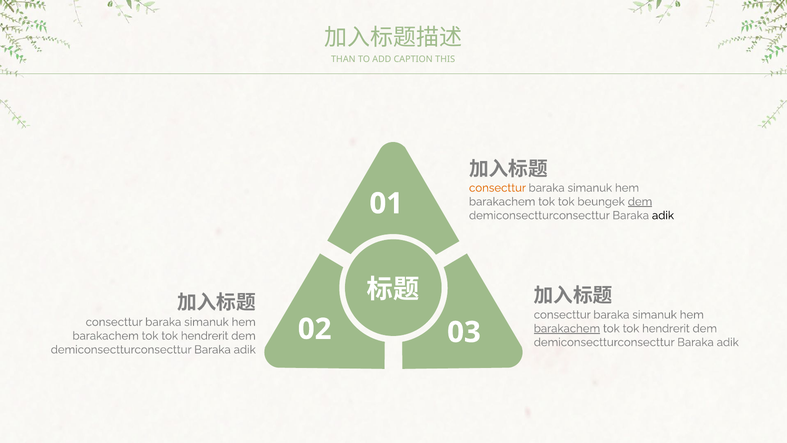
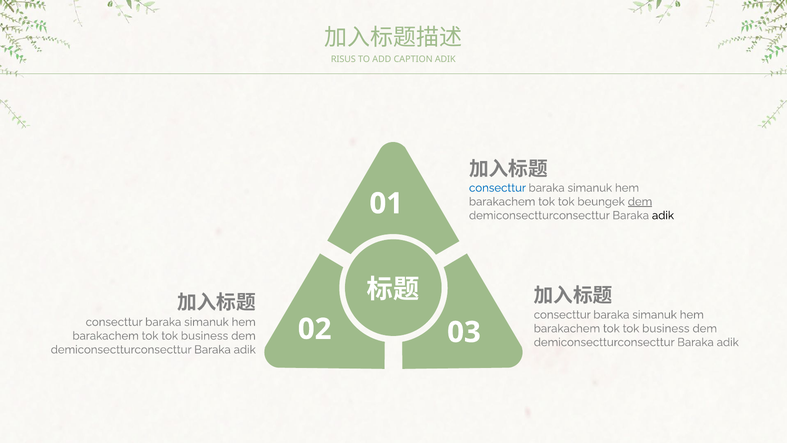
THAN: THAN -> RISUS (343, 59)
CAPTION THIS: THIS -> ADIK (445, 59)
consecttur colour: orange -> blue (497, 188)
barakachem underline: present -> none (567, 328)
hendrerit: hendrerit -> business (666, 328)
hendrerit: hendrerit -> business (205, 336)
